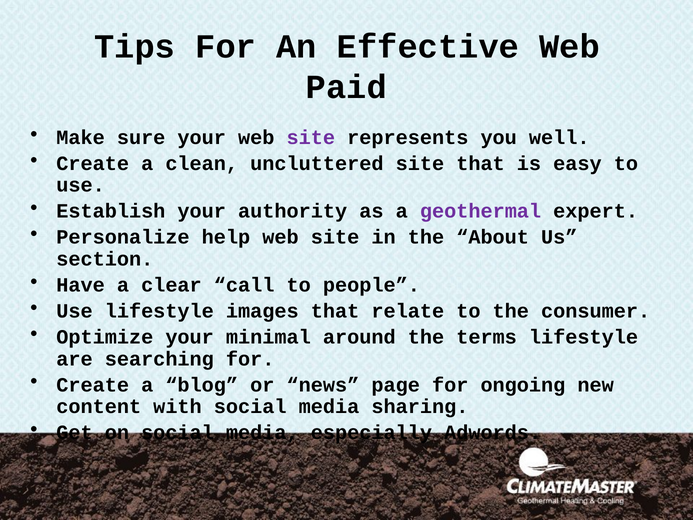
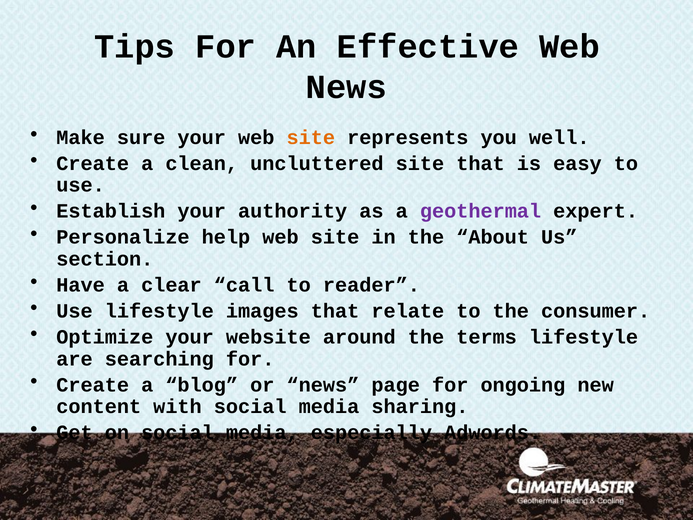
Paid: Paid -> News (346, 87)
site colour: purple -> orange (311, 137)
people: people -> reader (371, 285)
minimal: minimal -> website (268, 337)
